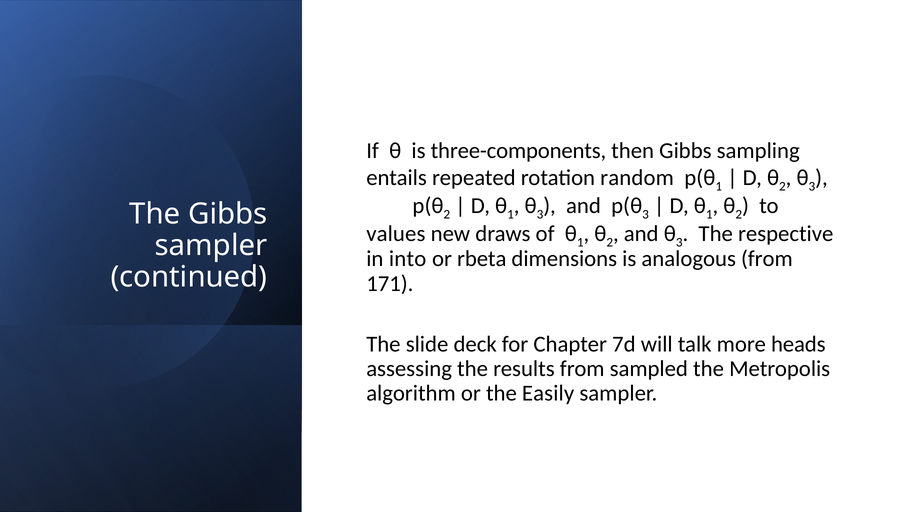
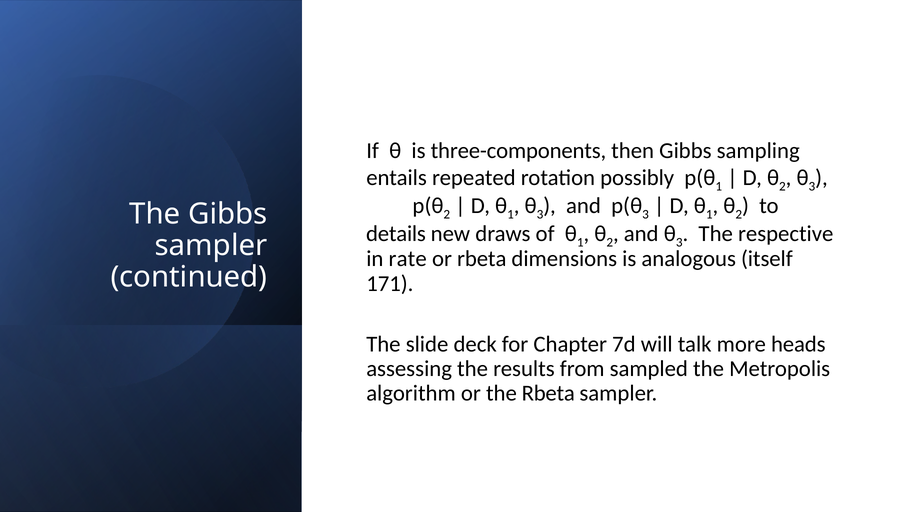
random: random -> possibly (637, 178)
values: values -> details (396, 234)
into: into -> rate (408, 259)
analogous from: from -> itself (767, 259)
the Easily: Easily -> Rbeta (548, 394)
